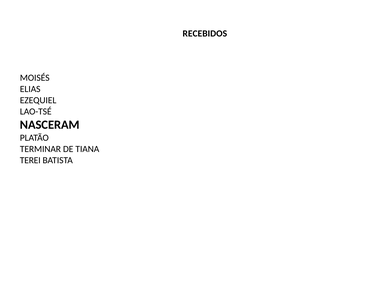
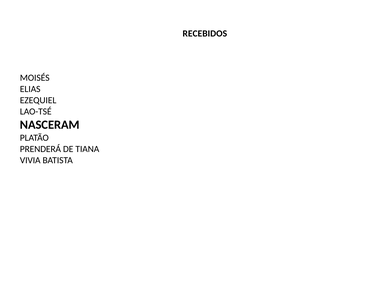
TERMINAR: TERMINAR -> PRENDERÁ (40, 149)
TEREI: TEREI -> VIVIA (30, 160)
